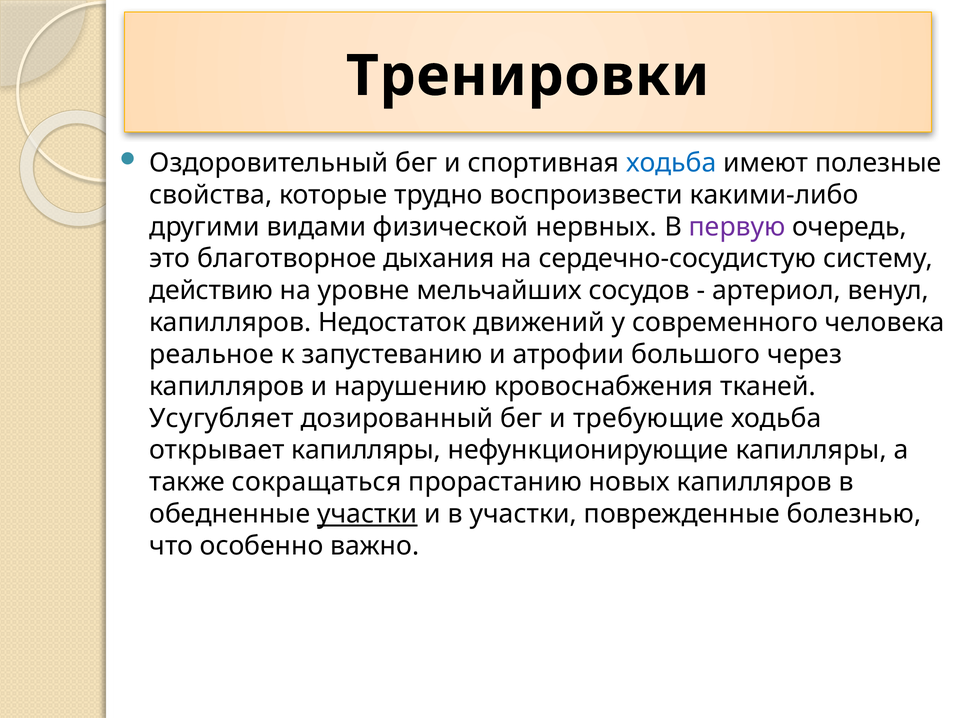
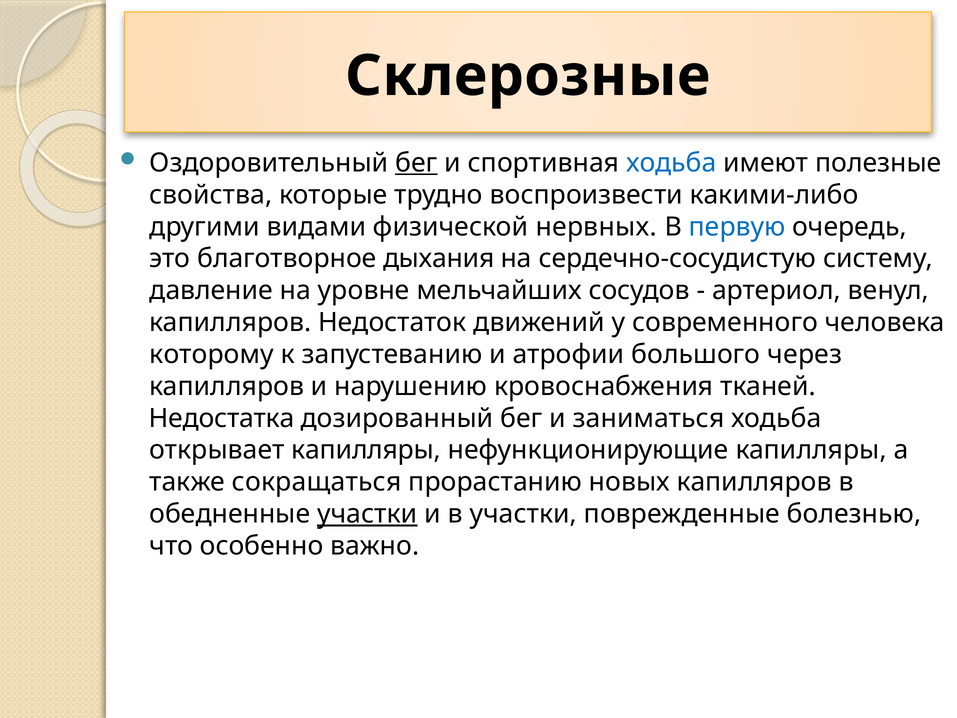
Тренировки: Тренировки -> Склерозные (528, 76)
бег underline: none -> present (416, 163)
первую colour: purple -> blue (737, 227)
действию: действию -> давление (211, 290)
реальное: реальное -> которому (212, 354)
Усугубляет: Усугубляет -> Недостатка (222, 418)
требующие: требующие -> заниматься (649, 418)
